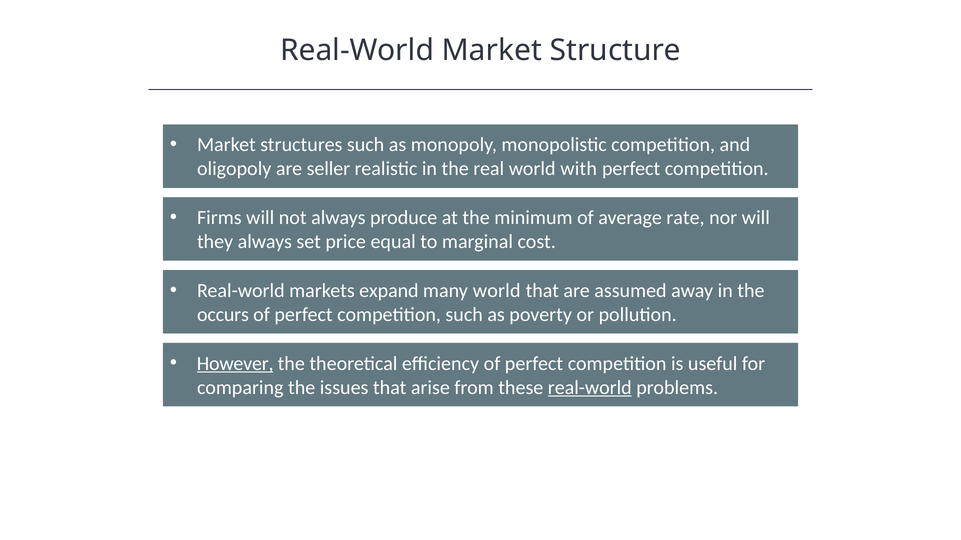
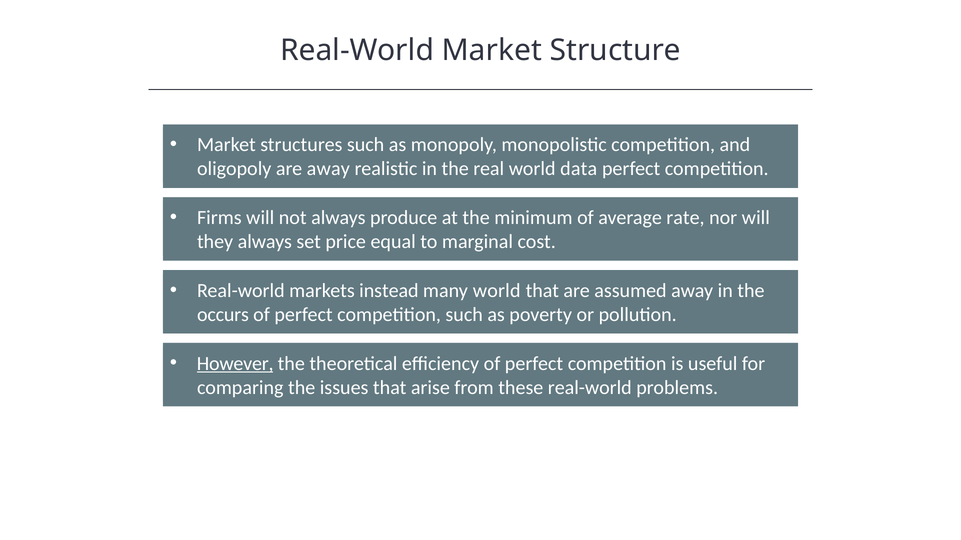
are seller: seller -> away (328, 169)
with: with -> data (579, 169)
expand: expand -> instead (389, 291)
real-world underline: present -> none (590, 388)
